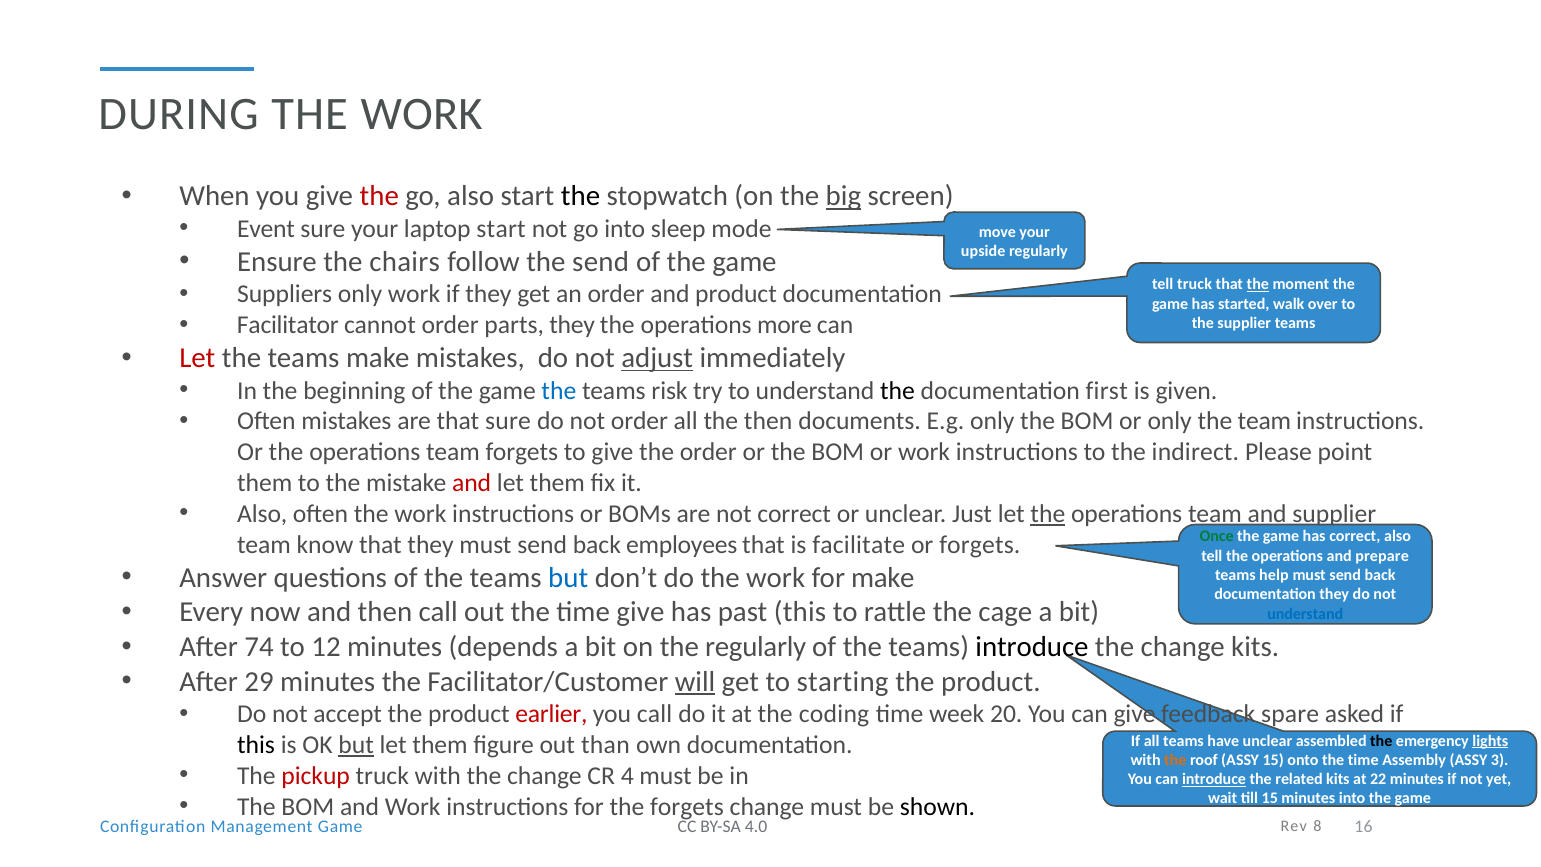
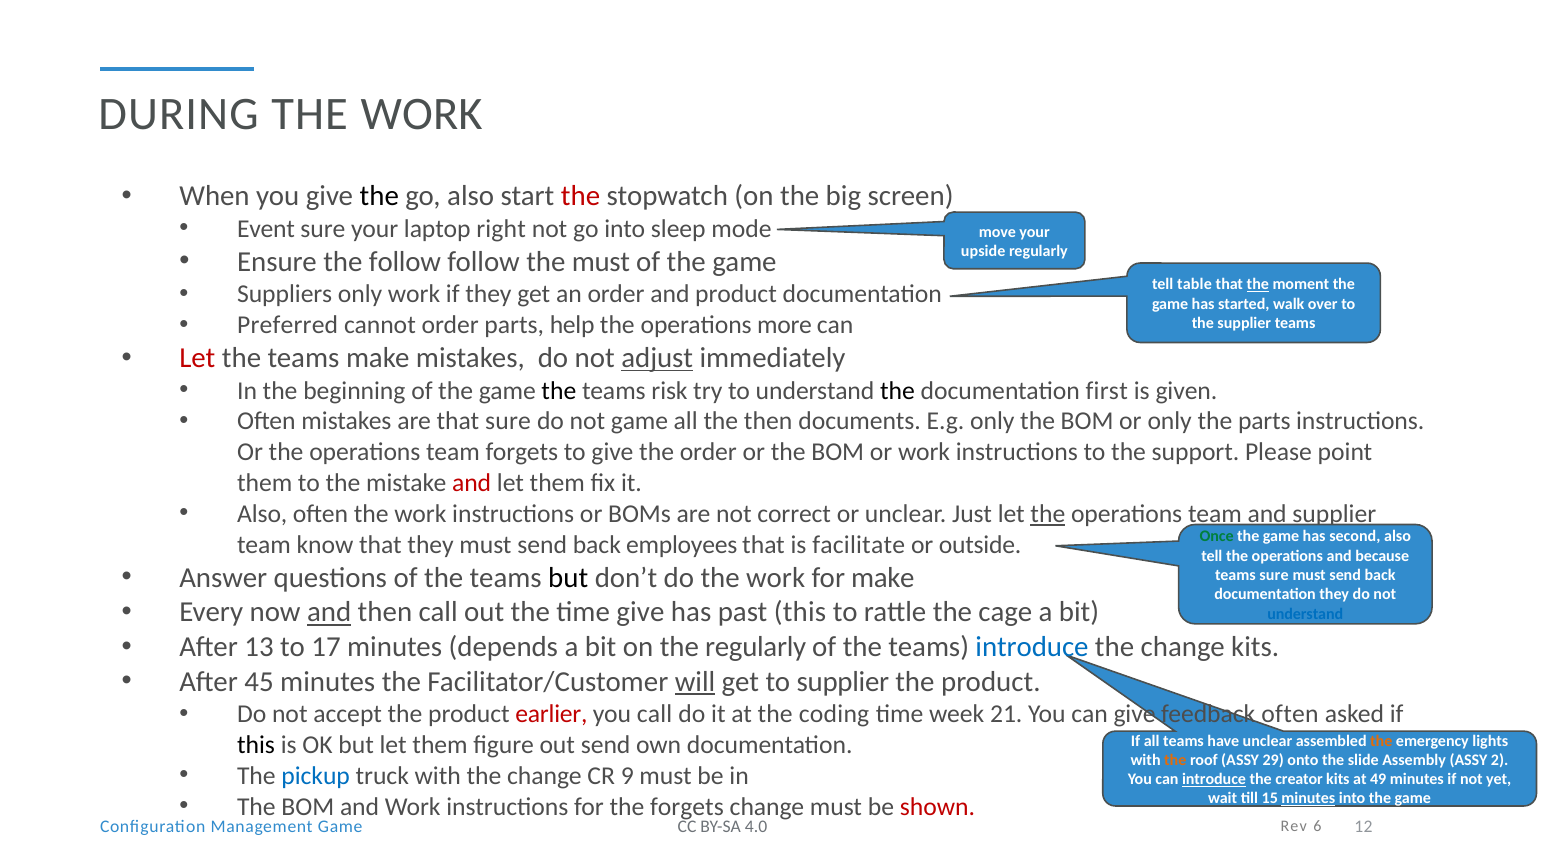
the colour: red -> black (379, 196)
the colour: black -> red (581, 196)
big underline: present -> none (843, 196)
laptop start: start -> right (501, 229)
the chairs: chairs -> follow (405, 262)
the send: send -> must (601, 262)
tell truck: truck -> table (1195, 284)
Facilitator: Facilitator -> Preferred (288, 325)
parts they: they -> help (572, 325)
the colour: blue -> black (559, 391)
not order: order -> game (639, 421)
the team: team -> parts (1264, 421)
indirect: indirect -> support (1196, 452)
has correct: correct -> second (1355, 537)
or forgets: forgets -> outside (980, 545)
prepare: prepare -> because (1382, 556)
but colour: blue -> black (568, 578)
teams help: help -> sure (1274, 575)
and underline: none -> present (329, 612)
74: 74 -> 13 (259, 647)
12: 12 -> 17 (326, 647)
introduce colour: black -> blue (1032, 647)
29: 29 -> 45 (259, 682)
to starting: starting -> supplier (843, 682)
20: 20 -> 21 (1006, 714)
feedback spare: spare -> often (1290, 714)
the colour: black -> orange (1381, 741)
lights underline: present -> none (1490, 741)
but underline: present -> none (356, 745)
out than: than -> send (606, 745)
ASSY 15: 15 -> 29 (1273, 760)
onto the time: time -> slide (1363, 760)
3: 3 -> 2 (1500, 760)
pickup colour: red -> blue (316, 776)
4: 4 -> 9 (627, 776)
related: related -> creator (1299, 779)
22: 22 -> 49 (1378, 779)
minutes underline: none -> present (1308, 798)
shown colour: black -> red (937, 807)
8: 8 -> 6 (1318, 826)
16: 16 -> 12 (1363, 827)
